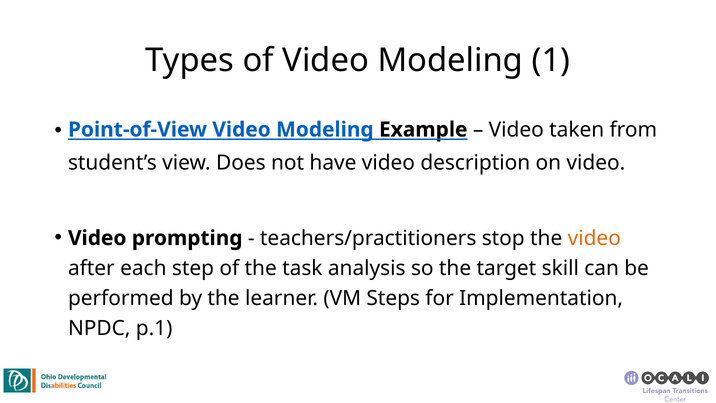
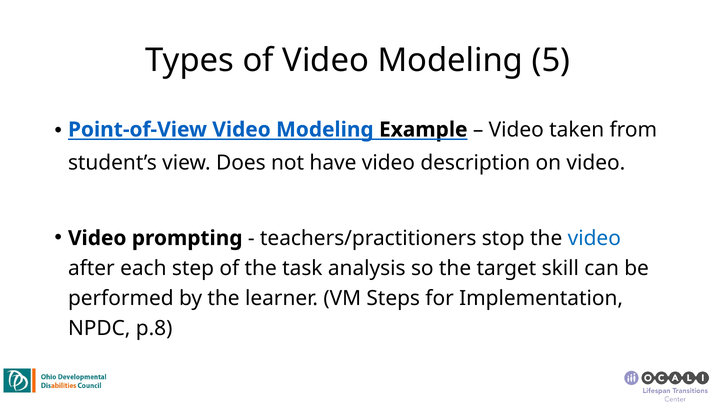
1: 1 -> 5 (551, 60)
video colour: orange -> blue (594, 238)
p.1: p.1 -> p.8 (154, 328)
